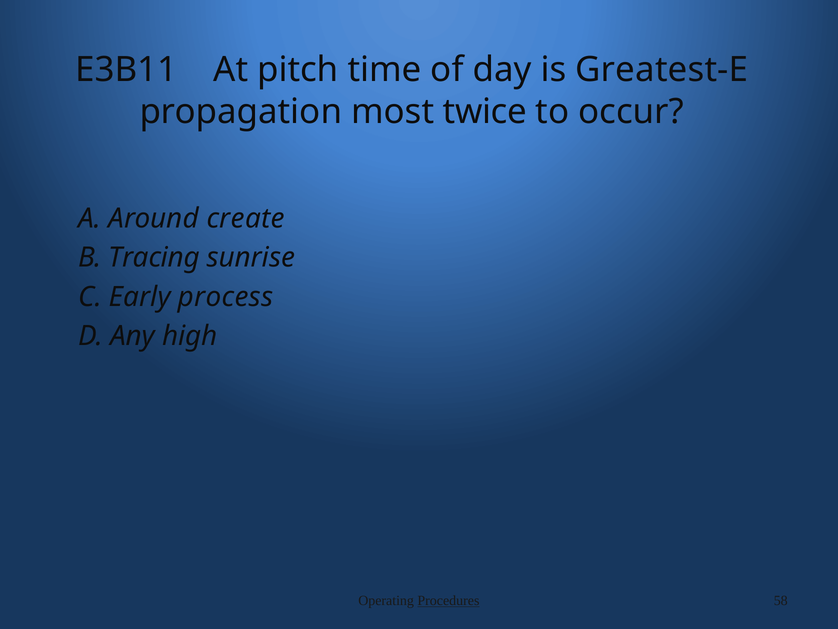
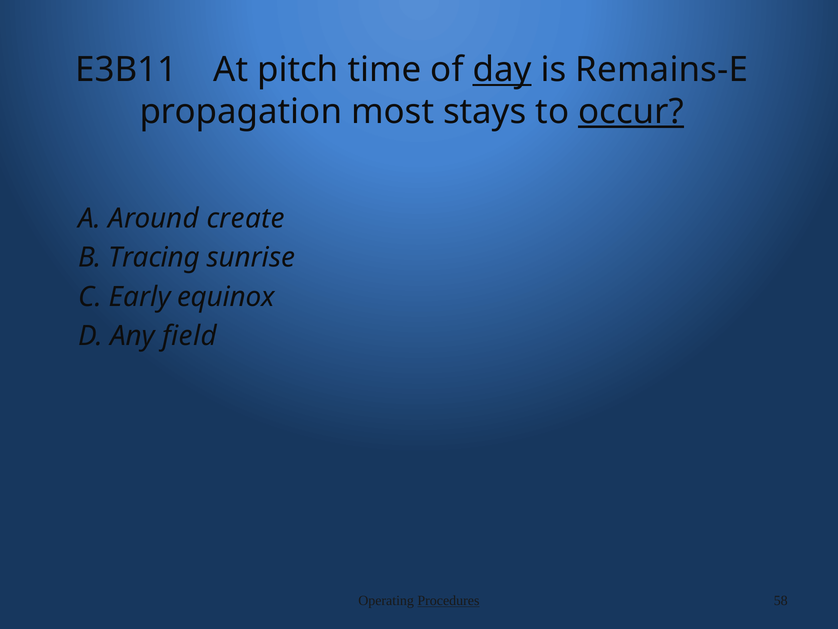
day underline: none -> present (502, 70)
Greatest-E: Greatest-E -> Remains-E (662, 70)
twice: twice -> stays (485, 112)
occur underline: none -> present (631, 112)
process: process -> equinox (226, 297)
high: high -> field (190, 336)
